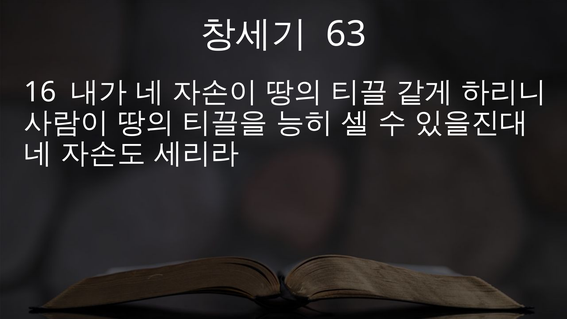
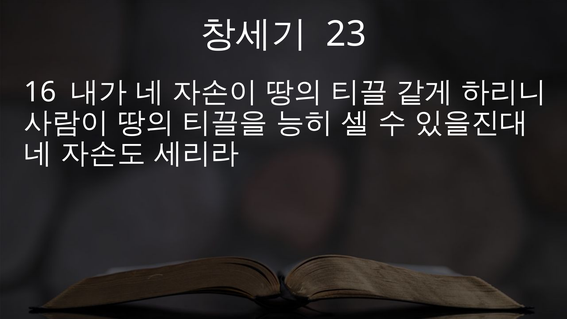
63: 63 -> 23 (346, 34)
